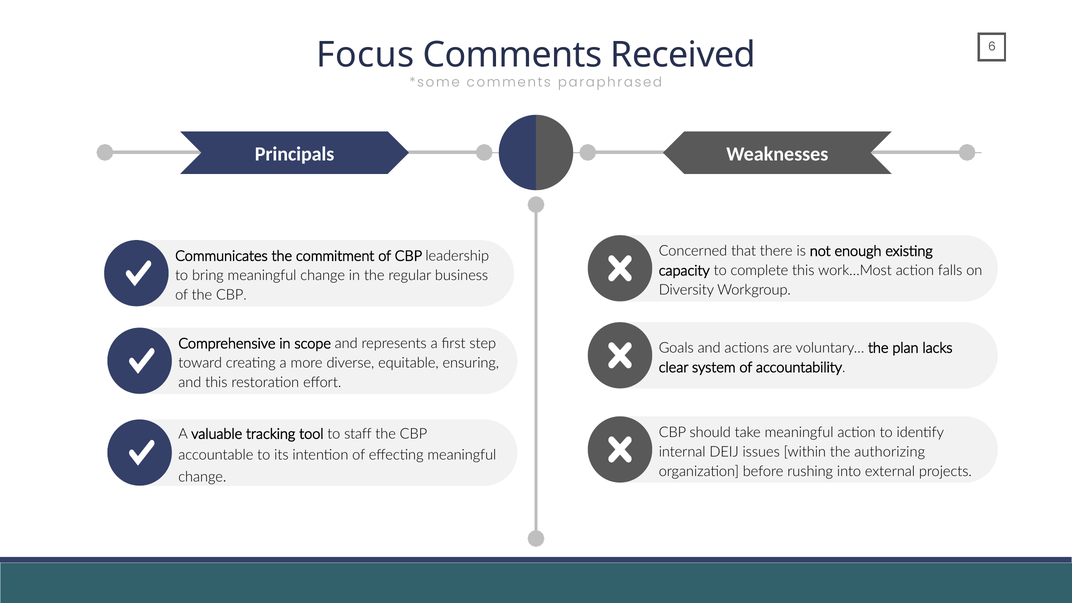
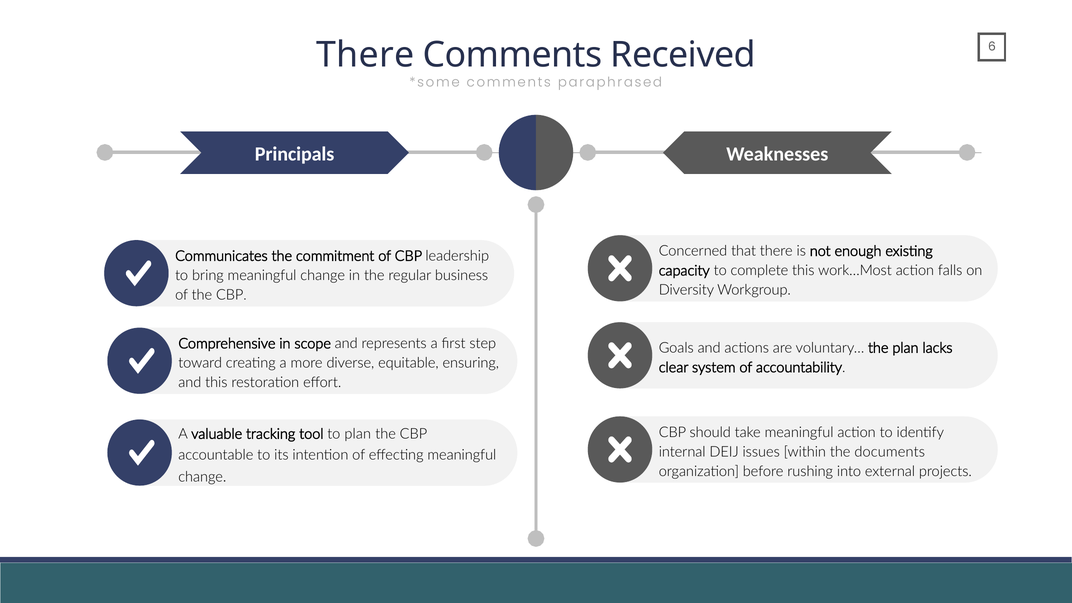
Focus: Focus -> There (365, 55)
to staff: staff -> plan (358, 434)
authorizing: authorizing -> documents (890, 452)
